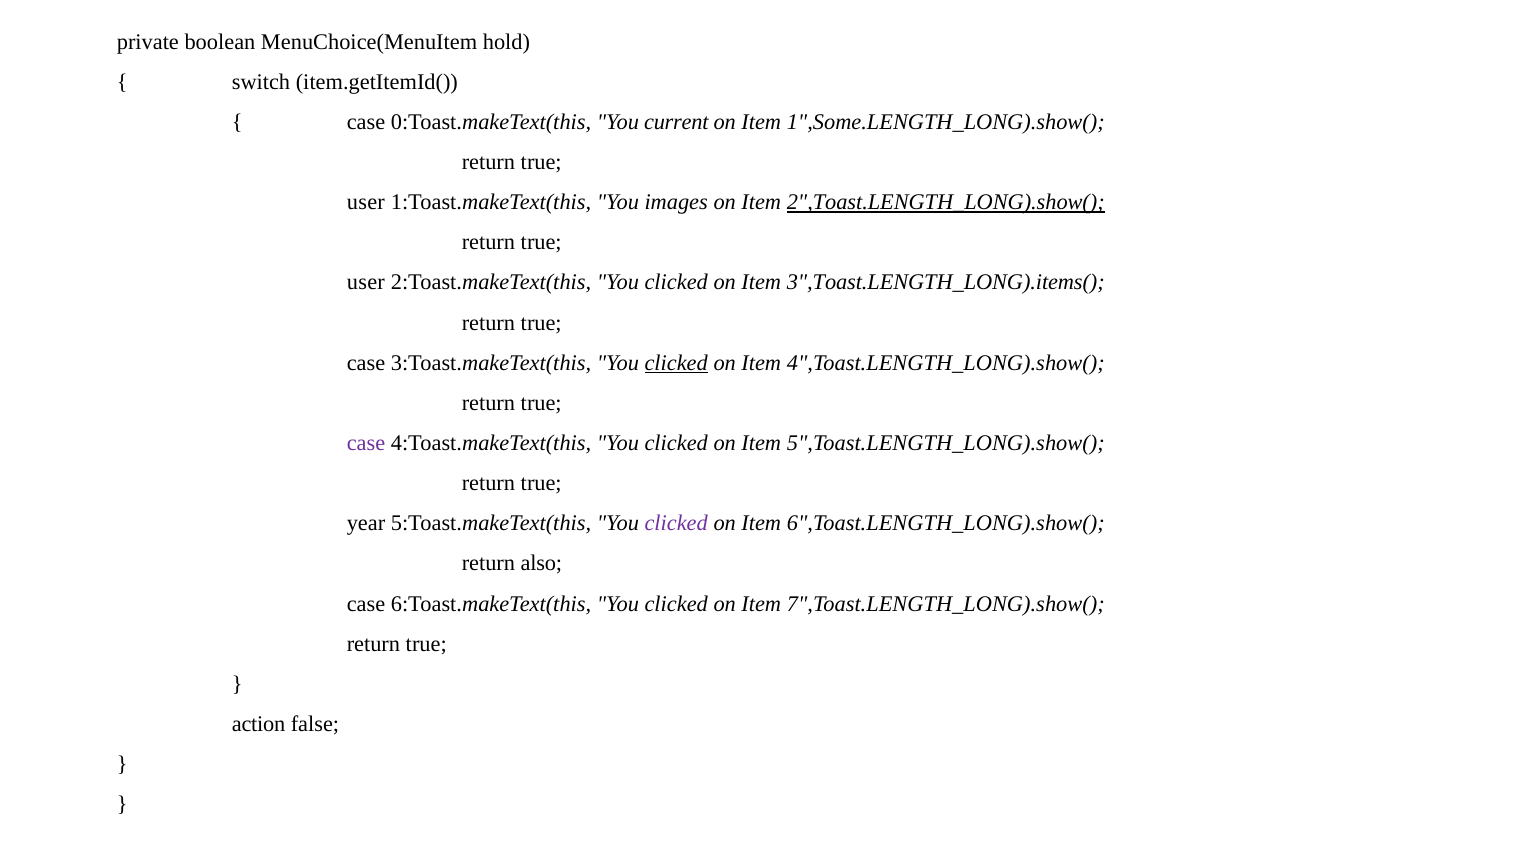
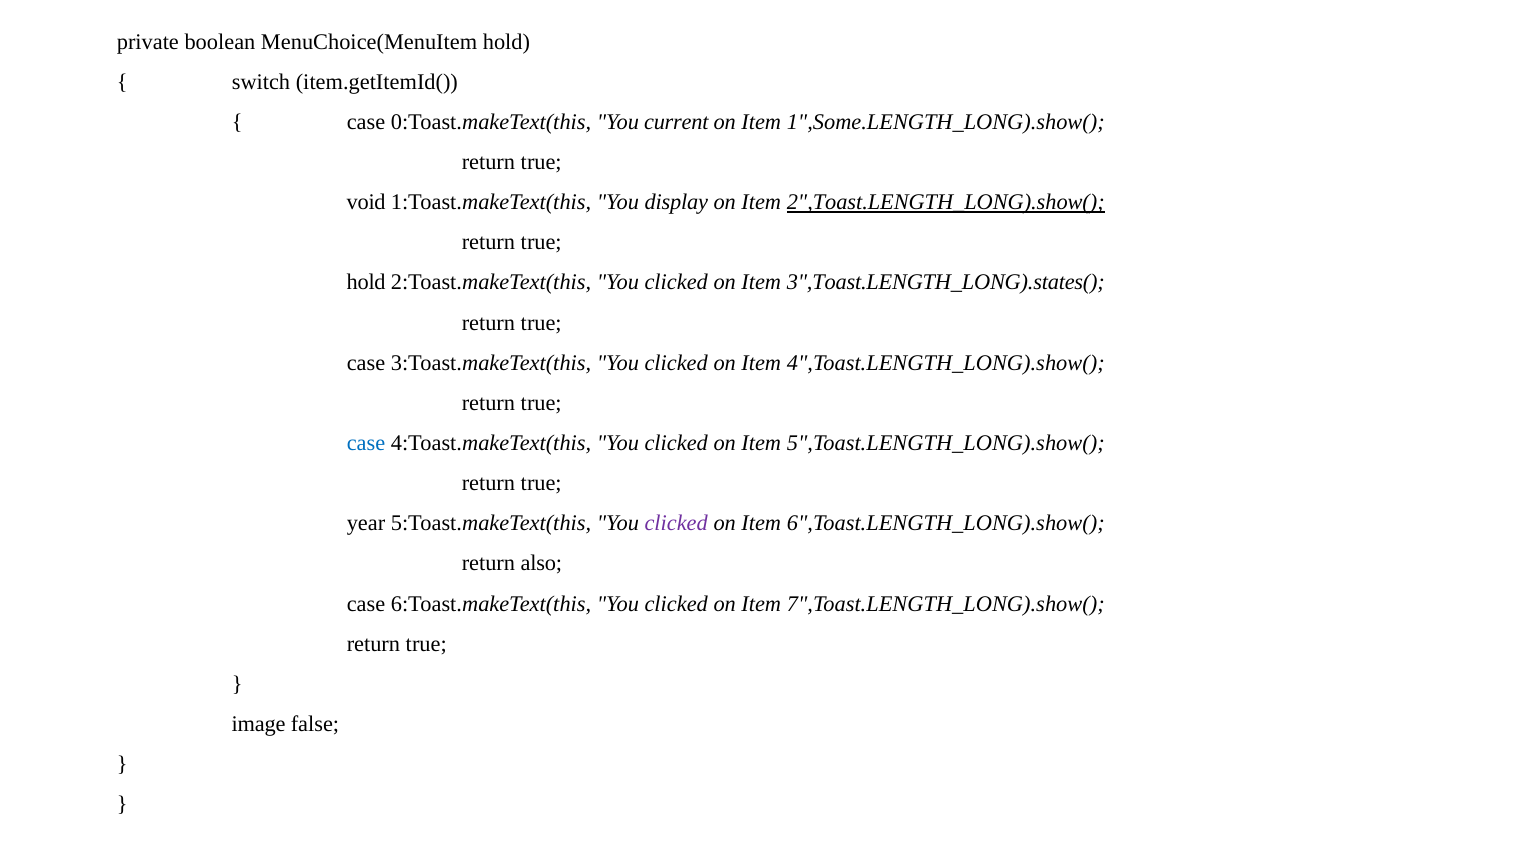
user: user -> void (366, 202)
images: images -> display (676, 202)
user: user -> hold (366, 283)
3",Toast.LENGTH_LONG).items(: 3",Toast.LENGTH_LONG).items( -> 3",Toast.LENGTH_LONG).states( (946, 283)
clicked underline: present -> none (676, 363)
case colour: purple -> blue (366, 443)
action: action -> image (259, 724)
